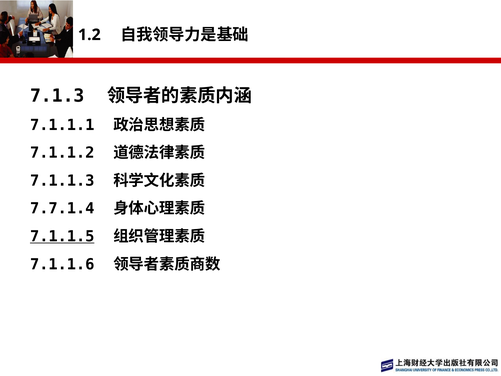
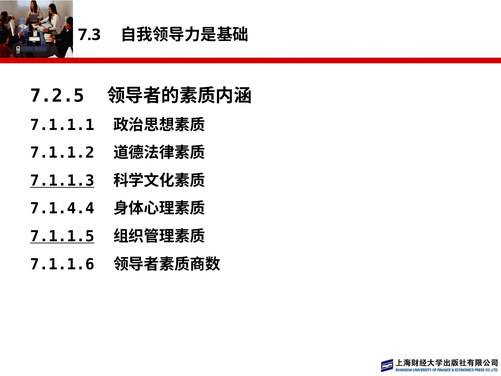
1.2: 1.2 -> 7.3 (89, 35)
7.1.3: 7.1.3 -> 7.2.5 (57, 96)
7.1.1.3 underline: none -> present (62, 181)
7.7.1.4: 7.7.1.4 -> 7.1.4.4 (62, 208)
